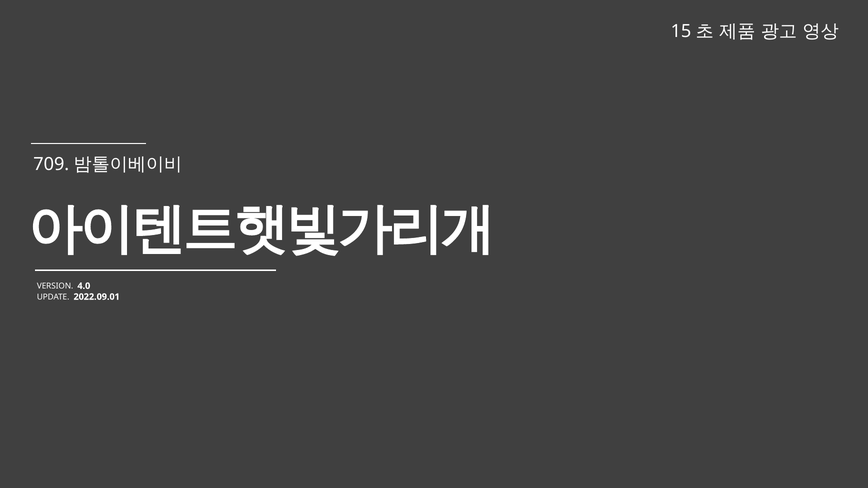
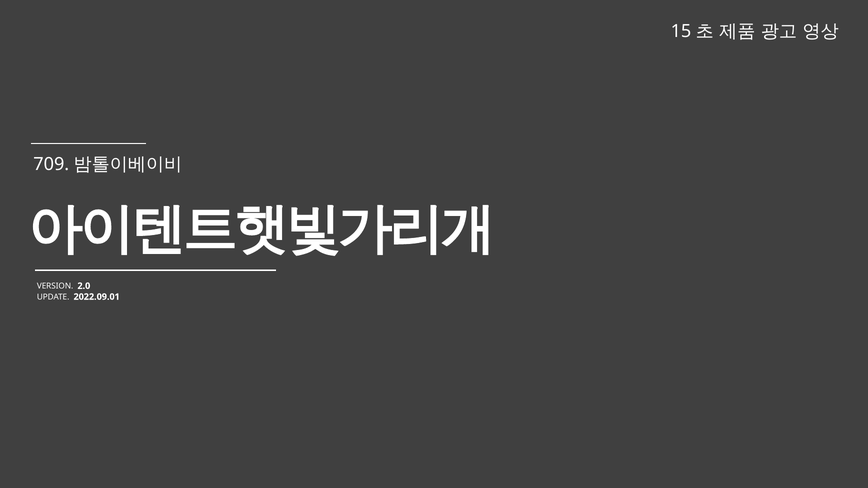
4.0: 4.0 -> 2.0 (84, 286)
